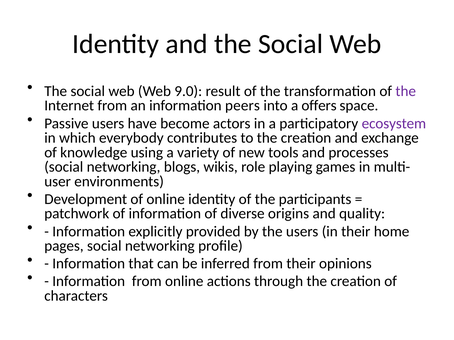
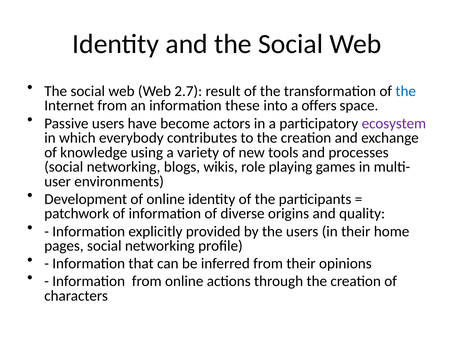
9.0: 9.0 -> 2.7 (188, 91)
the colour: purple -> blue (406, 91)
peers: peers -> these (242, 106)
